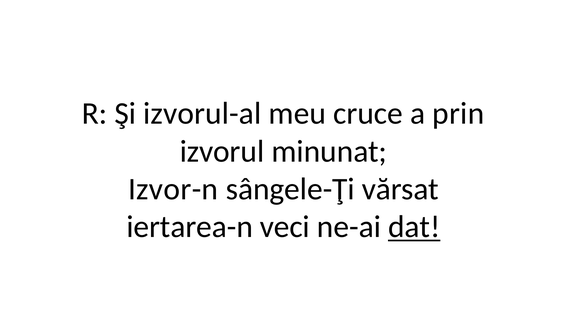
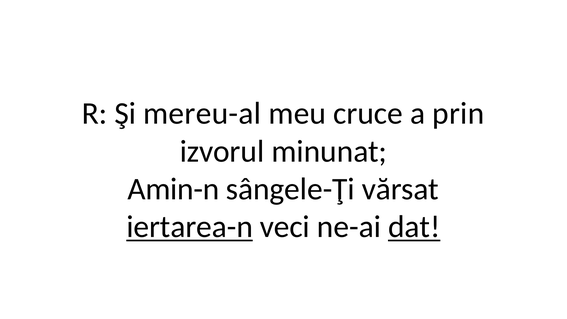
izvorul-al: izvorul-al -> mereu-al (202, 113)
Izvor-n: Izvor-n -> Amin-n (173, 189)
iertarea-n underline: none -> present (190, 227)
